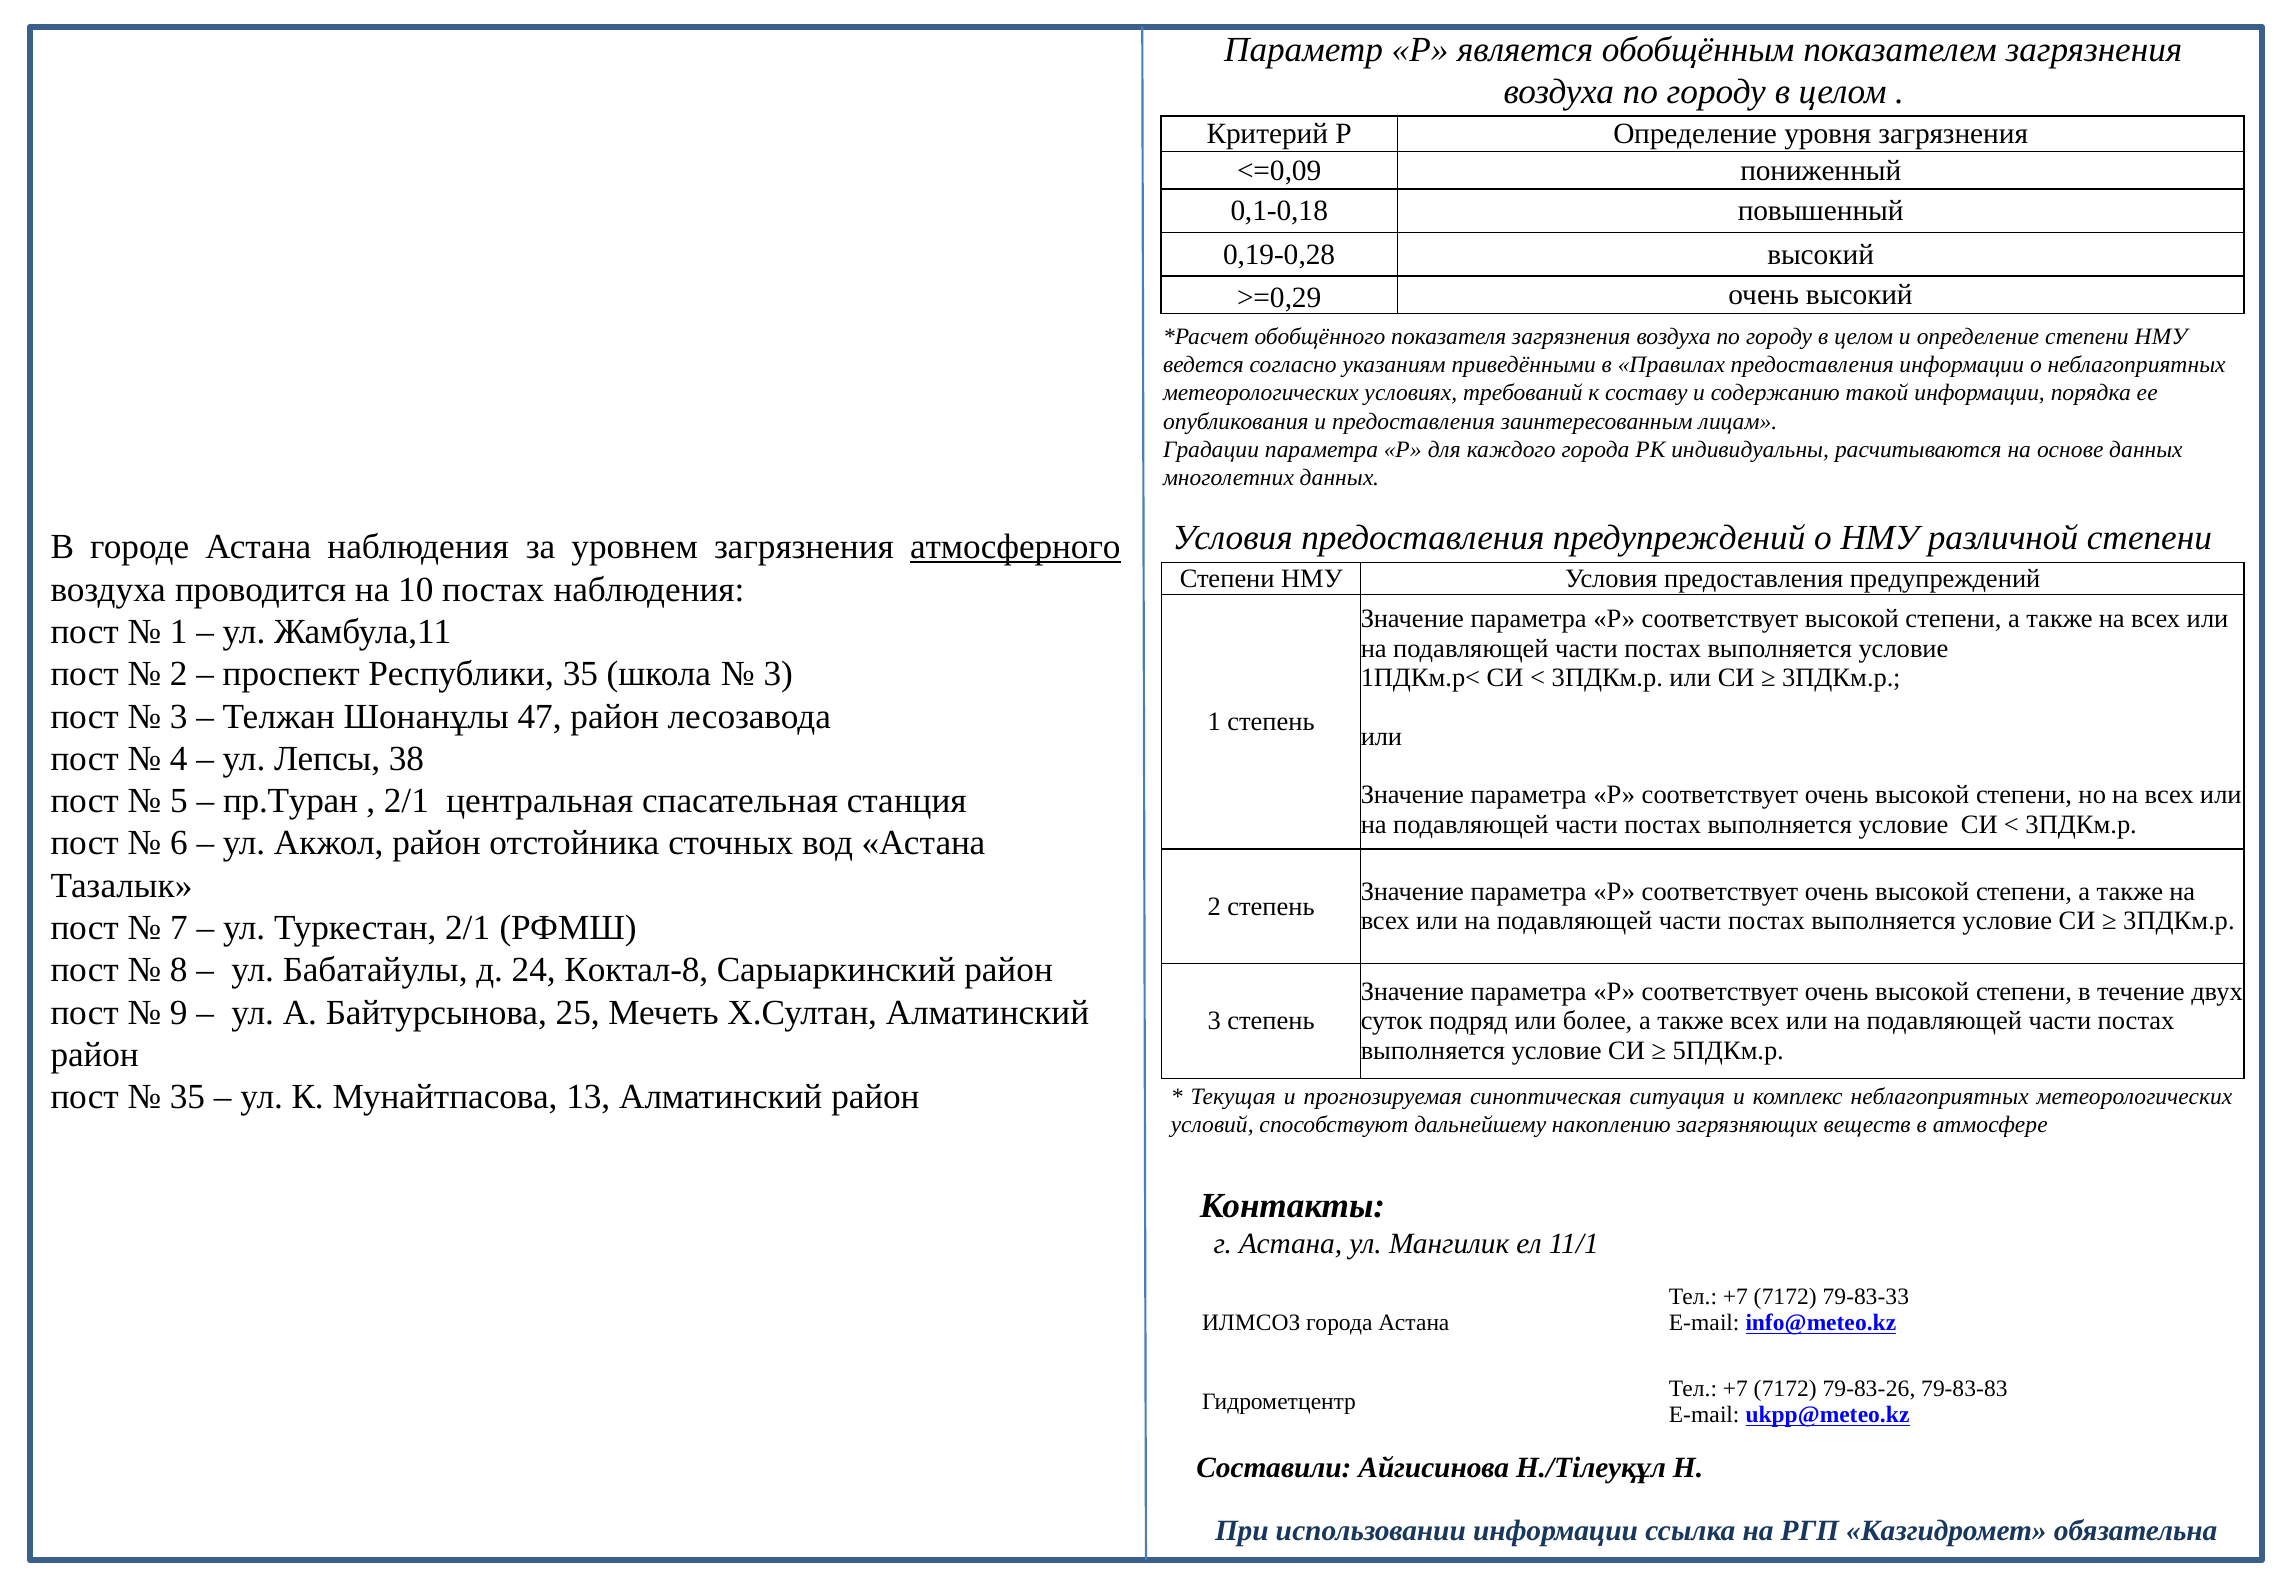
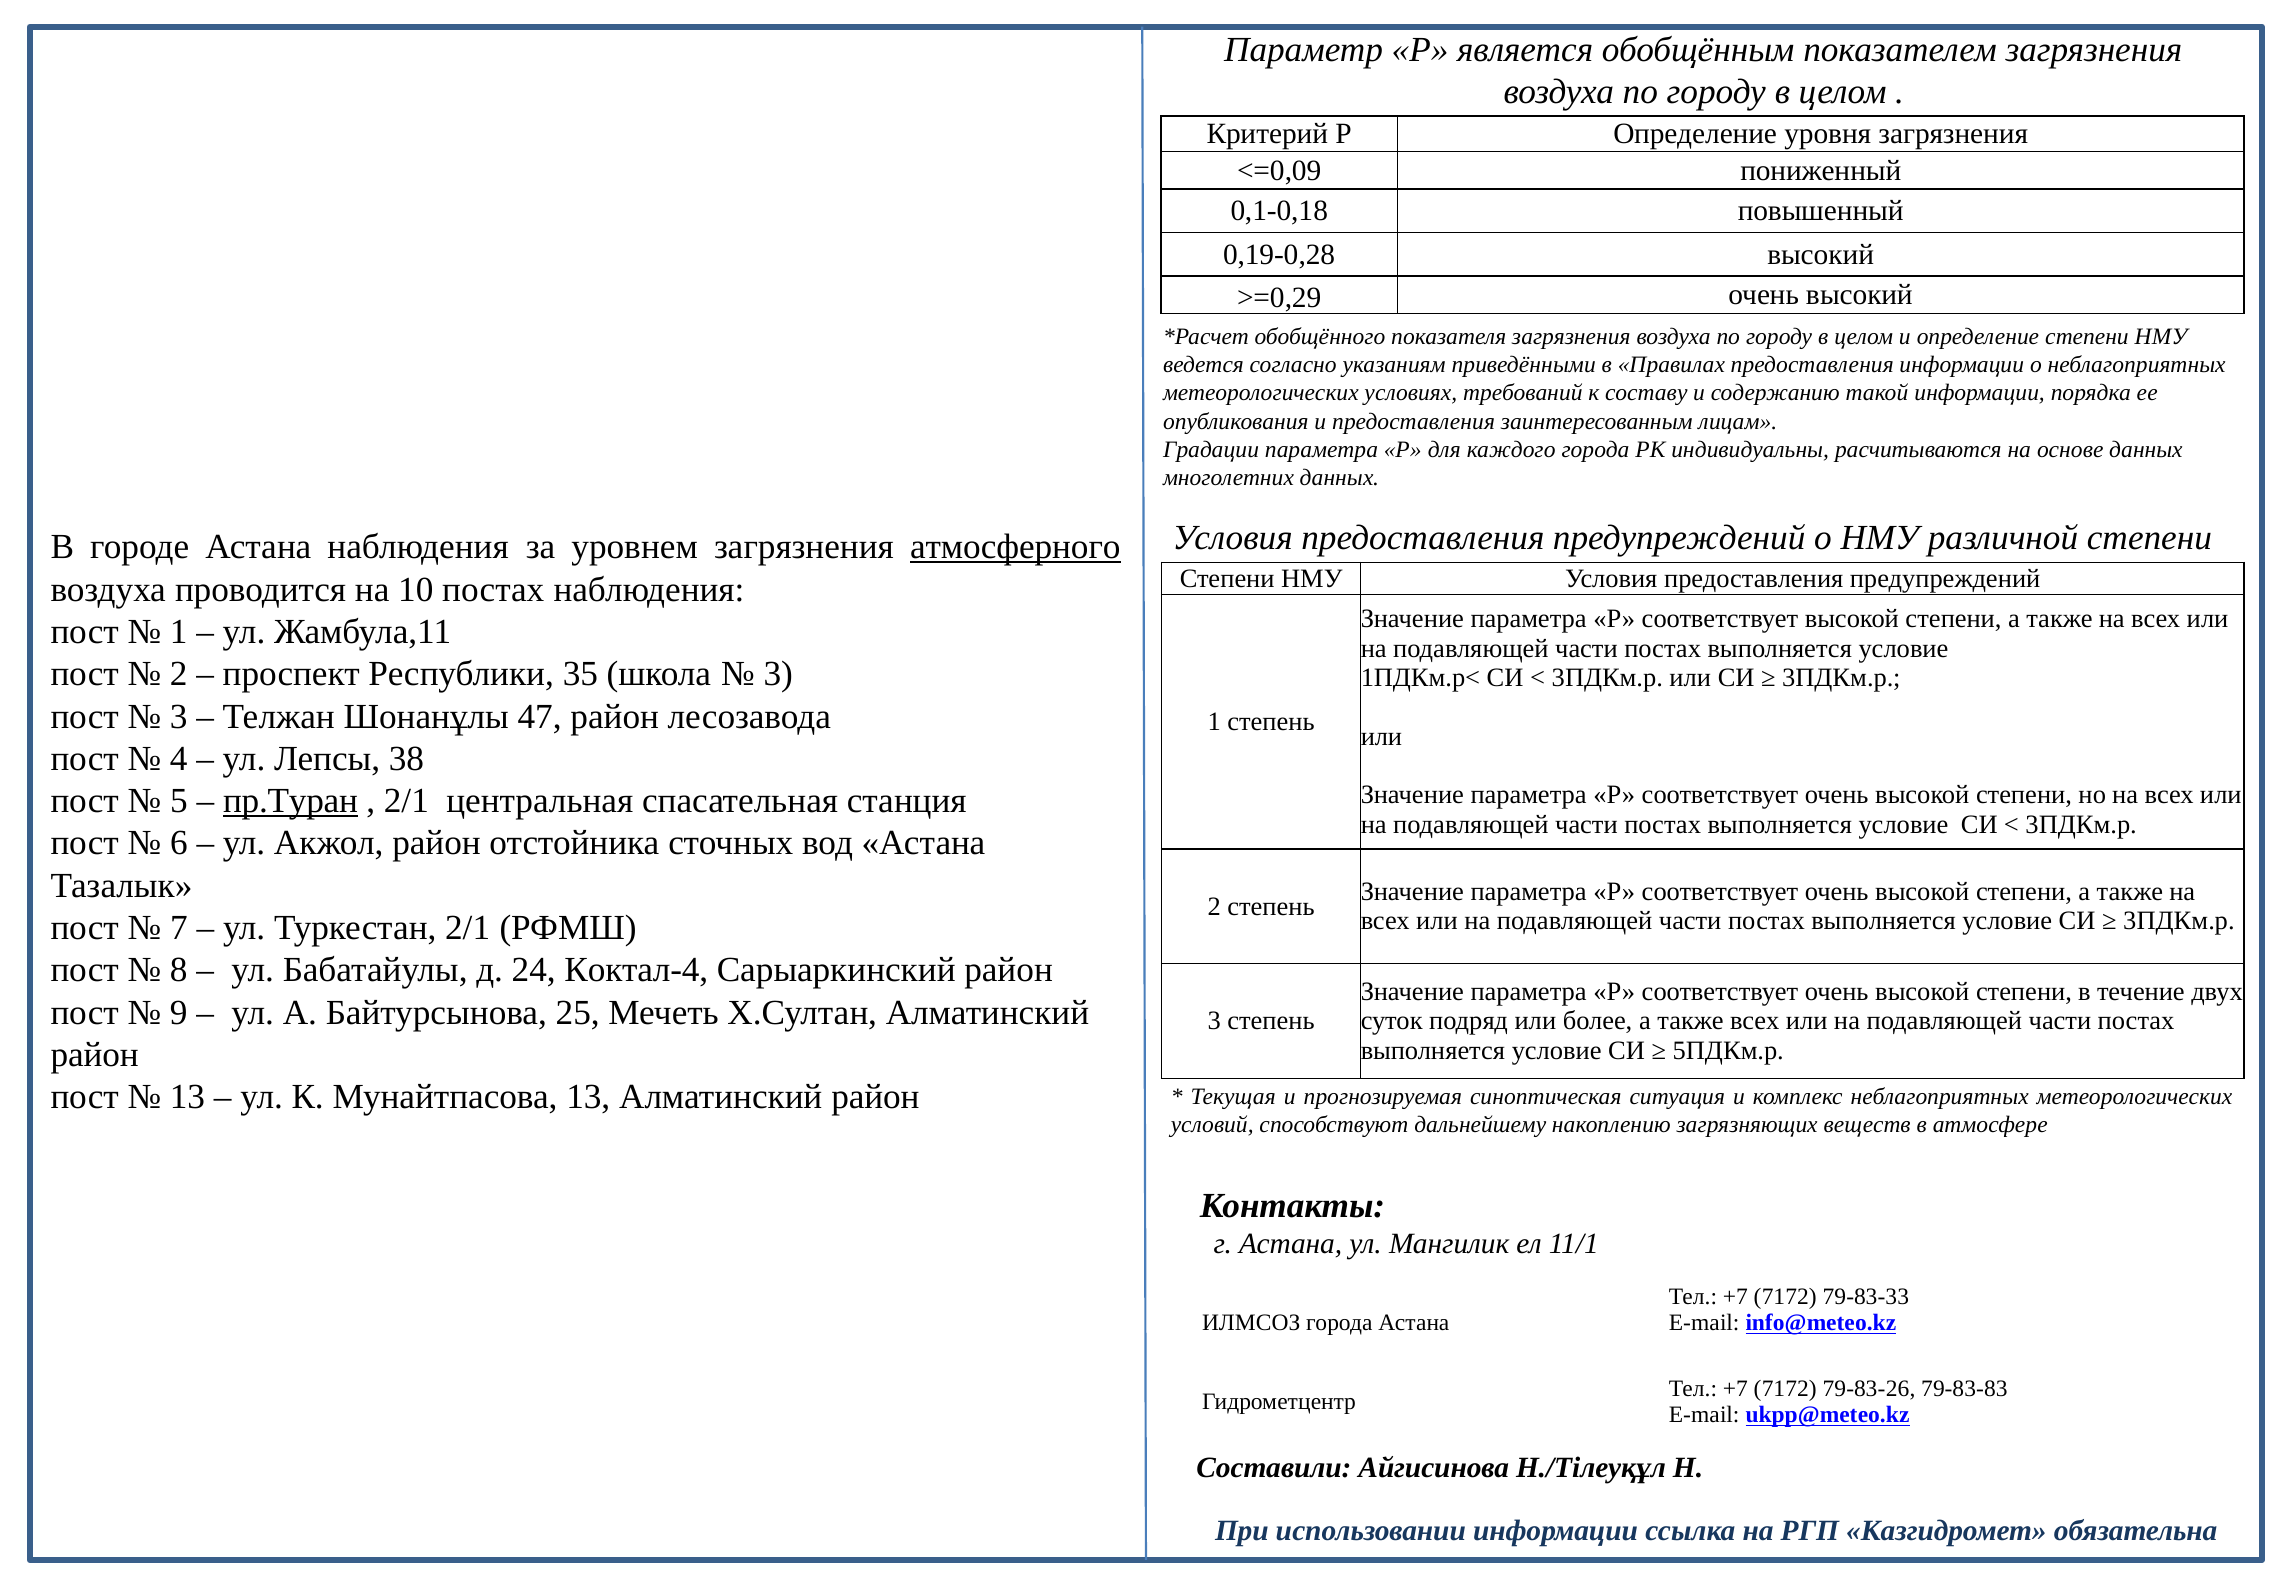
пр.Туран underline: none -> present (290, 801)
Коктал-8: Коктал-8 -> Коктал-4 (636, 970)
35: 35 -> 13 (187, 1097)
